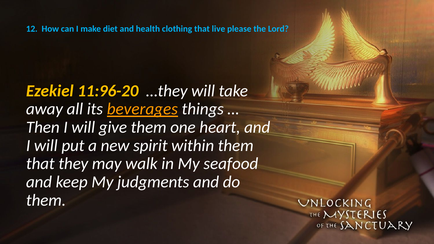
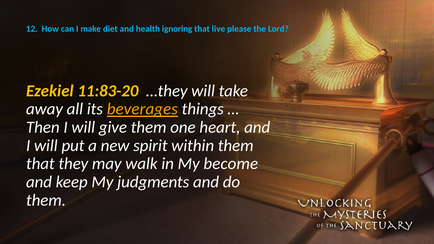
clothing: clothing -> ignoring (177, 29)
11:96-20: 11:96-20 -> 11:83-20 (108, 91)
seafood: seafood -> become (231, 164)
